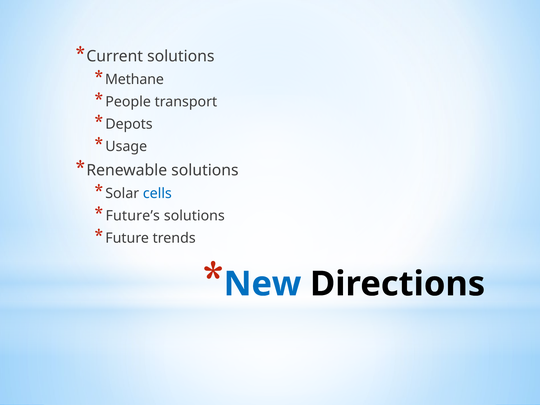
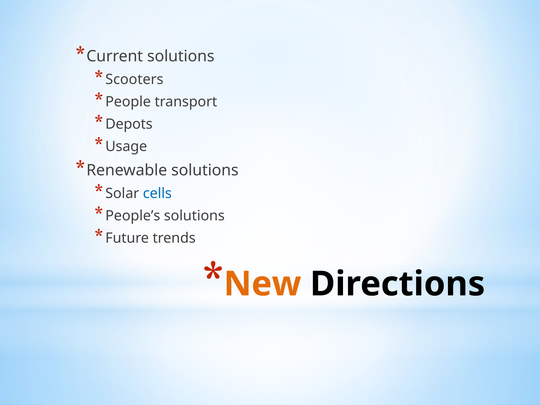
Methane: Methane -> Scooters (134, 80)
Future’s: Future’s -> People’s (133, 216)
New colour: blue -> orange (262, 284)
